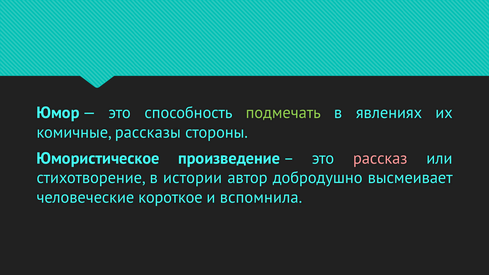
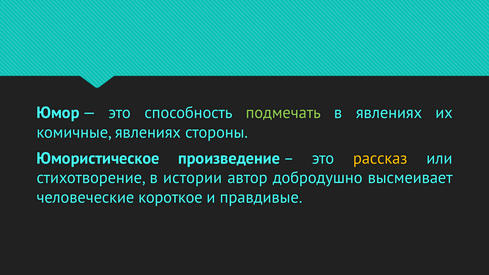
комичные рассказы: рассказы -> явлениях (148, 133)
рассказ colour: pink -> yellow (380, 158)
вспомнила: вспомнила -> правдивые (261, 198)
